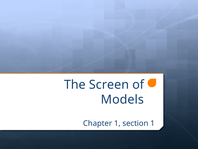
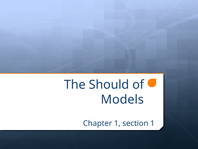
Screen: Screen -> Should (109, 84)
